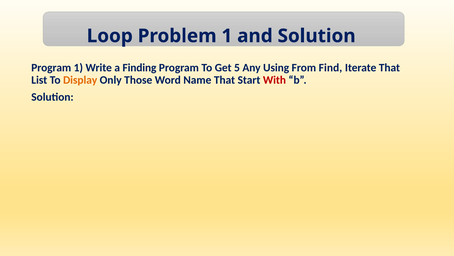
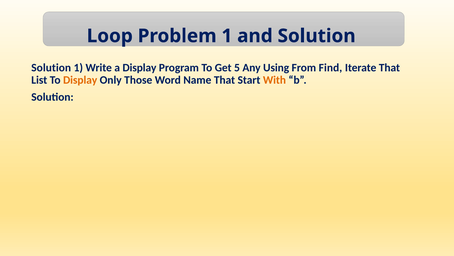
Program: Program -> Solution (51, 67)
a Finding: Finding -> Display (139, 67)
With colour: red -> orange (274, 80)
